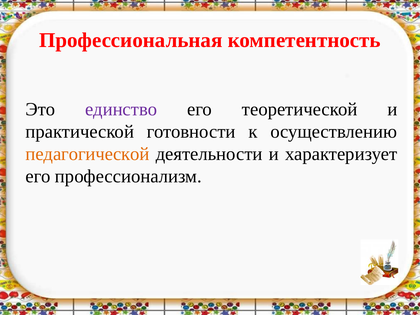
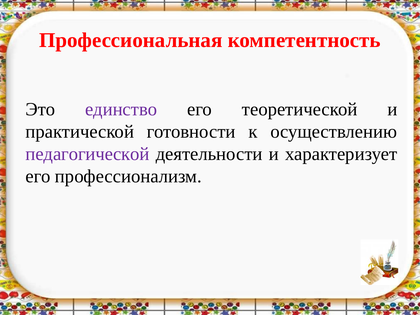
педагогической colour: orange -> purple (88, 154)
